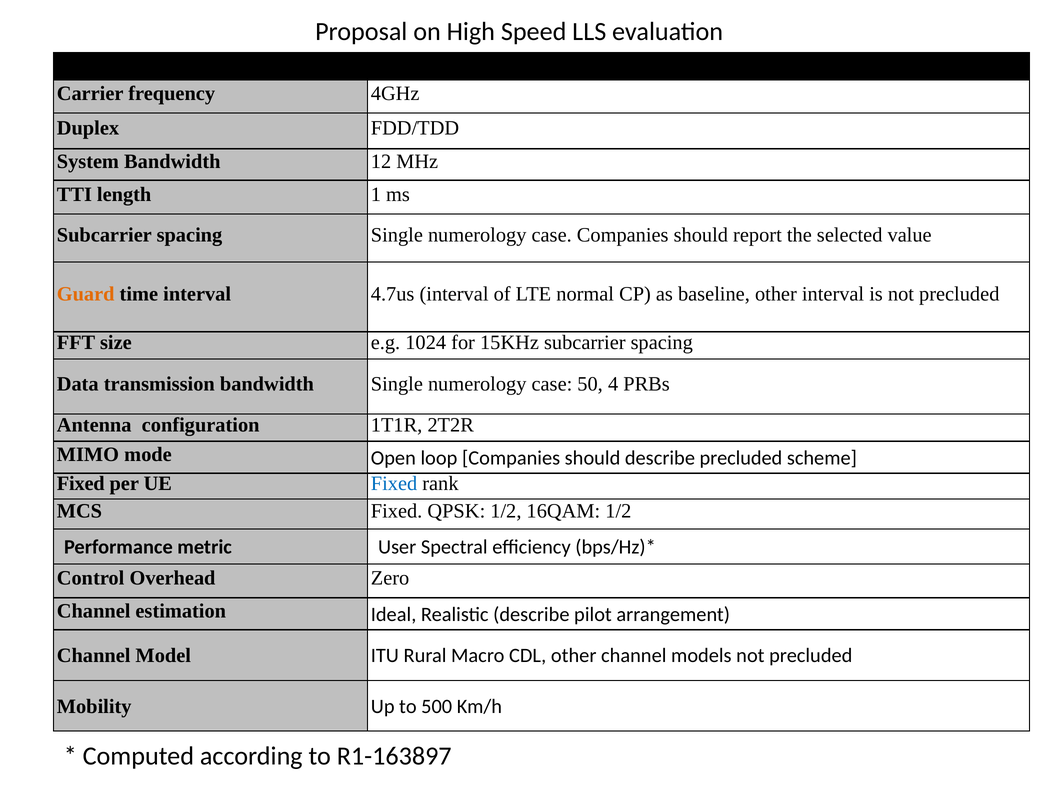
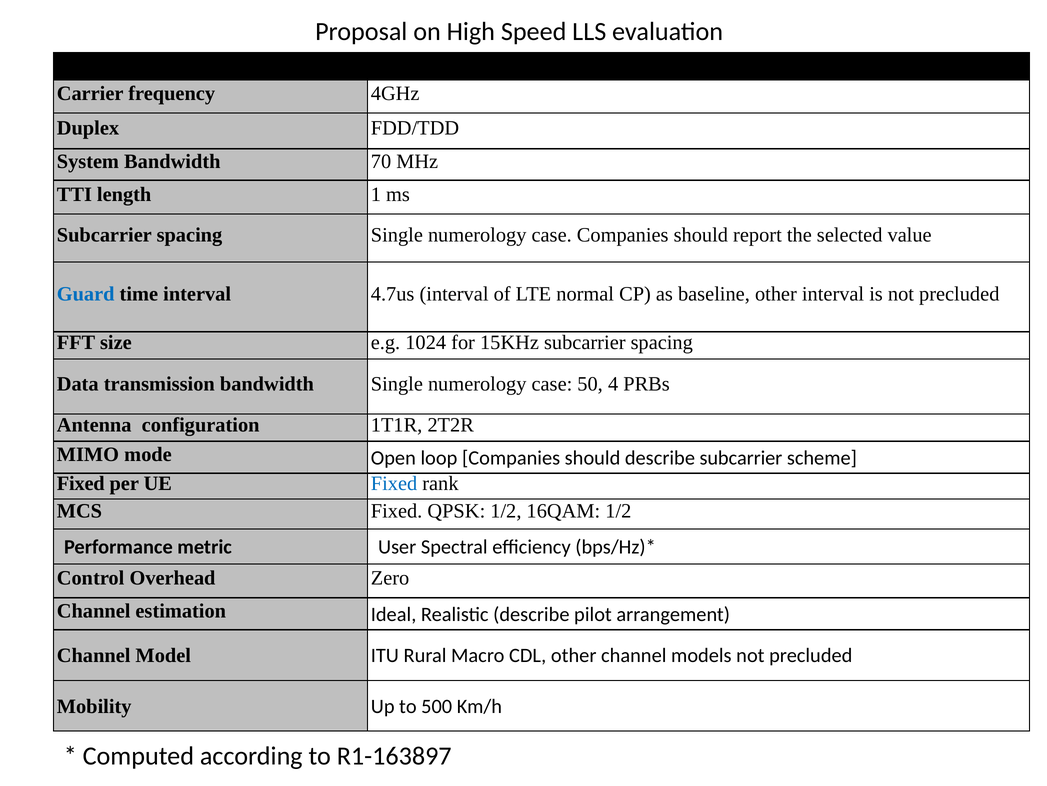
12: 12 -> 70 (381, 162)
Guard colour: orange -> blue (86, 294)
describe precluded: precluded -> subcarrier (741, 457)
